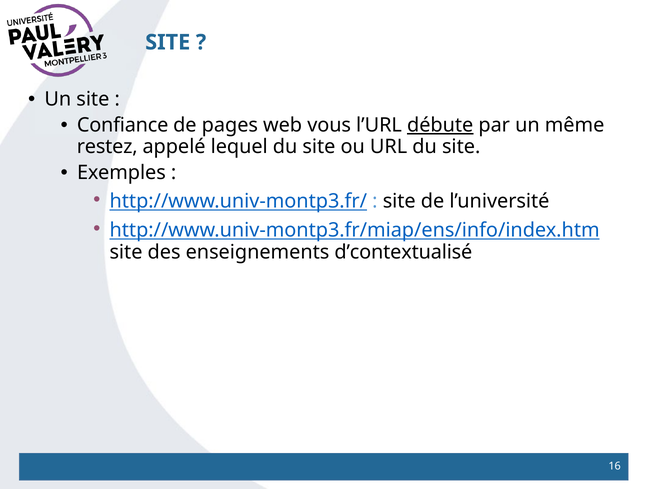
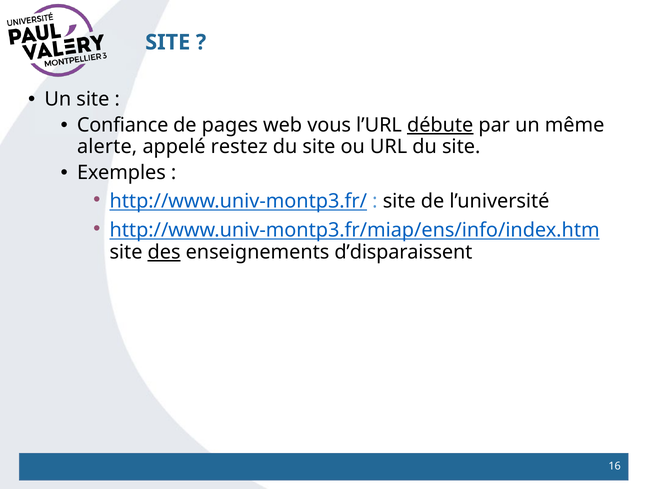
restez: restez -> alerte (107, 146)
lequel: lequel -> restez (239, 146)
des underline: none -> present (164, 252)
d’contextualisé: d’contextualisé -> d’disparaissent (403, 252)
